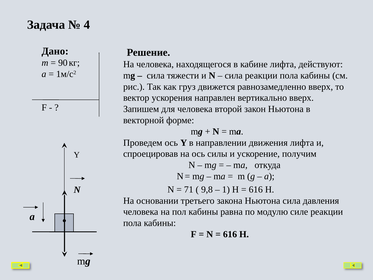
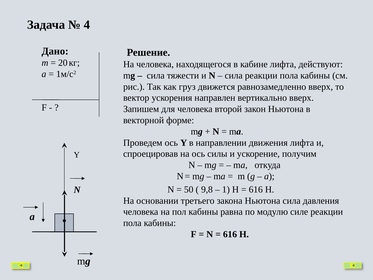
90: 90 -> 20 (63, 63)
71: 71 -> 50 (189, 189)
